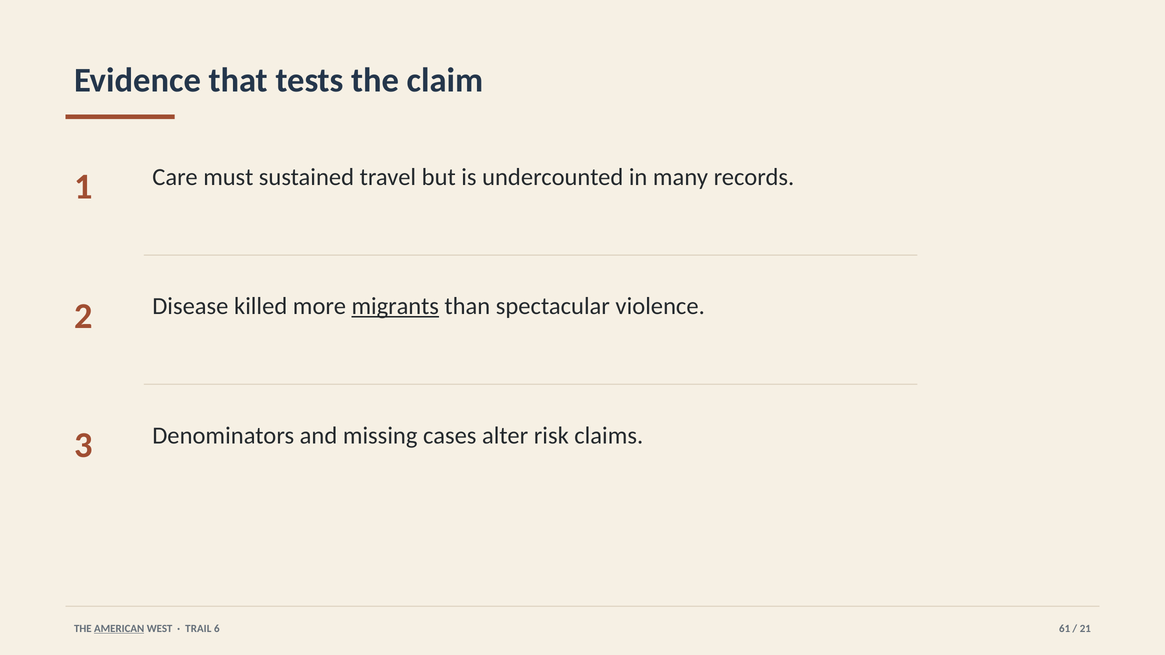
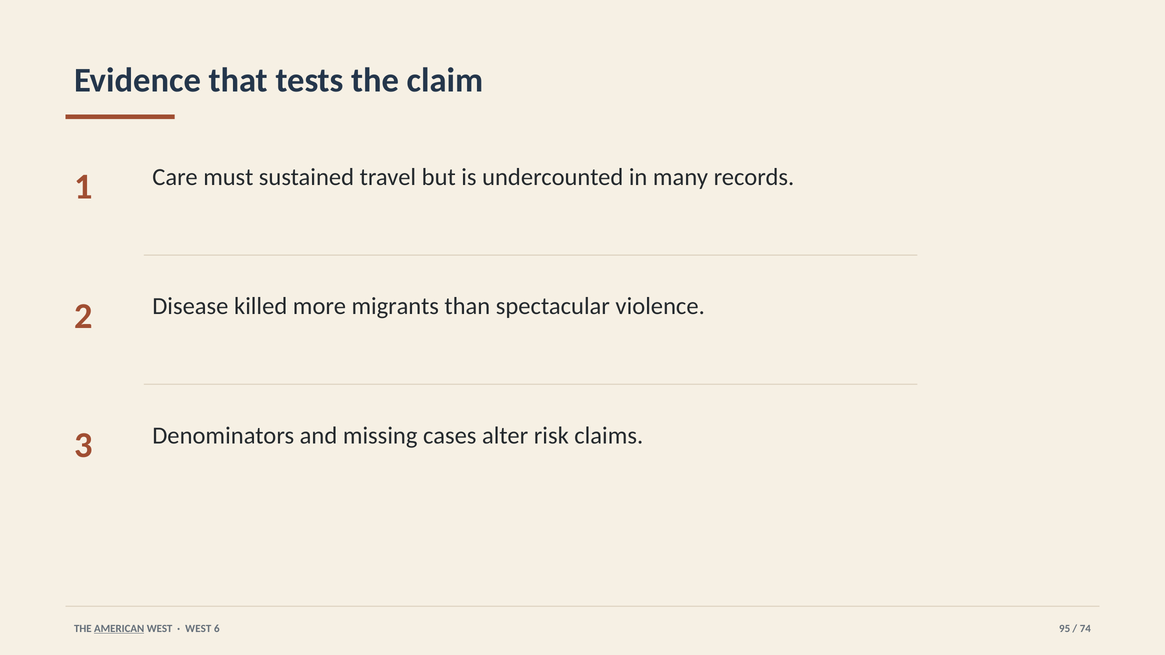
migrants underline: present -> none (395, 307)
TRAIL: TRAIL -> WEST (198, 629)
61: 61 -> 95 (1065, 629)
21: 21 -> 74 (1085, 629)
